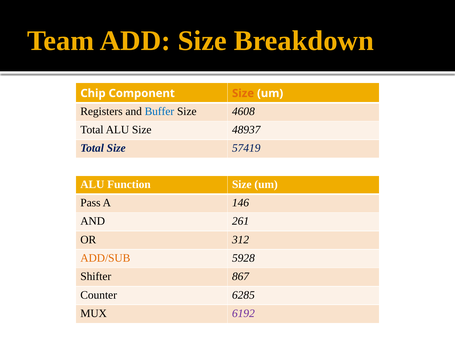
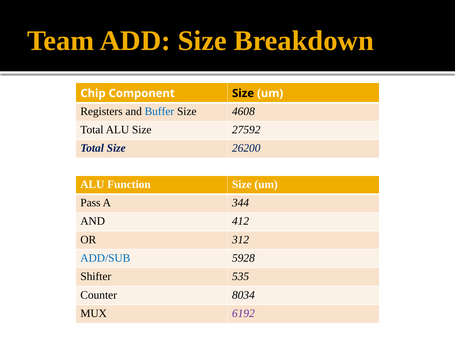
Size colour: orange -> black (243, 93)
48937: 48937 -> 27592 (246, 130)
57419: 57419 -> 26200 (246, 148)
146: 146 -> 344 (241, 203)
261: 261 -> 412 (241, 221)
ADD/SUB colour: orange -> blue (105, 258)
867: 867 -> 535 (241, 277)
6285: 6285 -> 8034 (243, 295)
